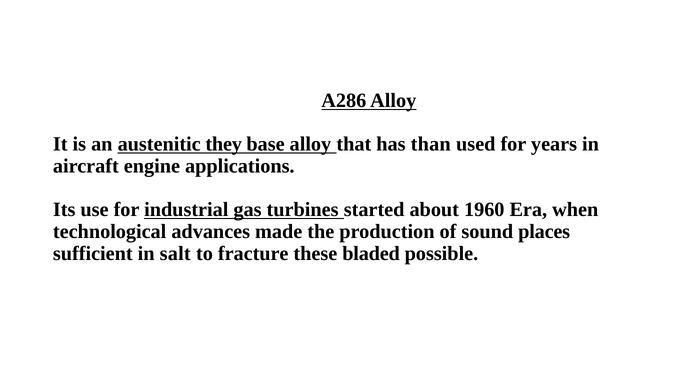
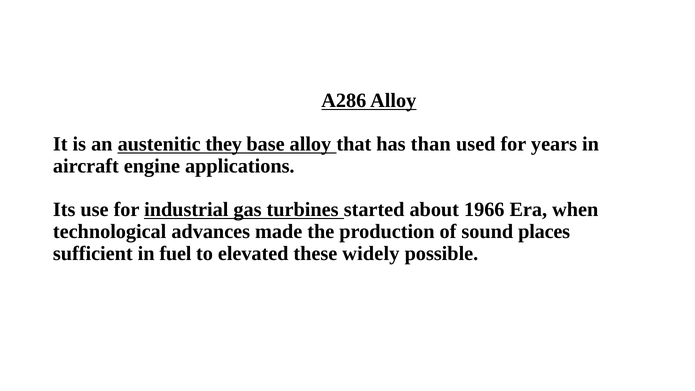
1960: 1960 -> 1966 (484, 210)
salt: salt -> fuel (175, 253)
fracture: fracture -> elevated (253, 253)
bladed: bladed -> widely (371, 253)
